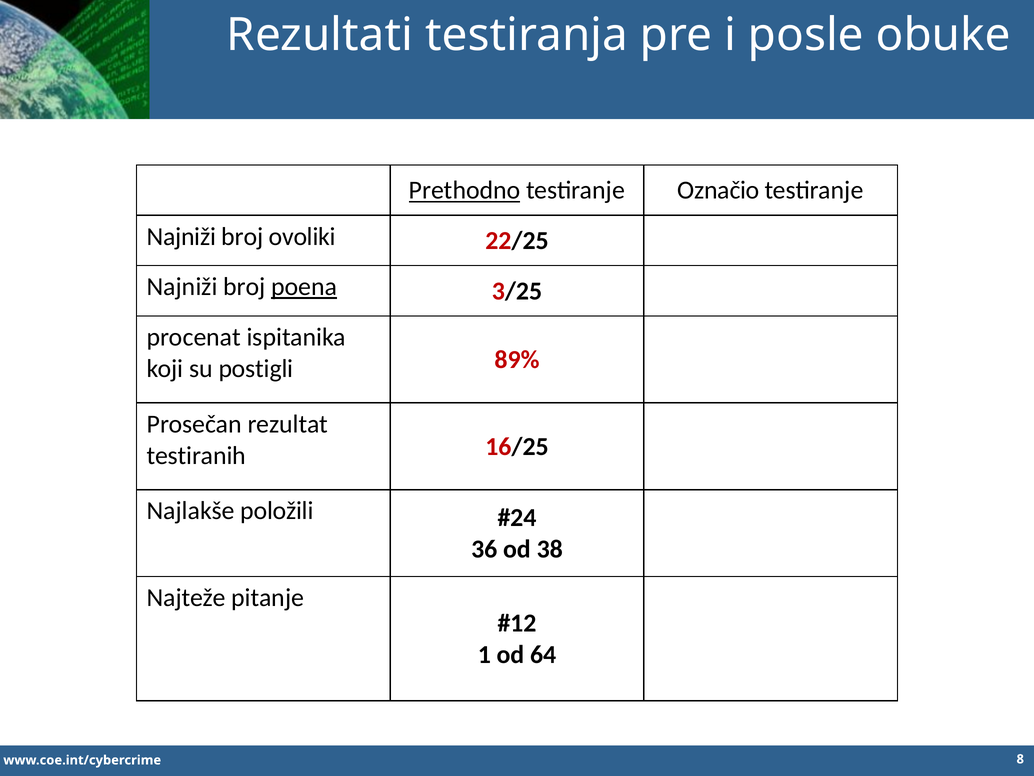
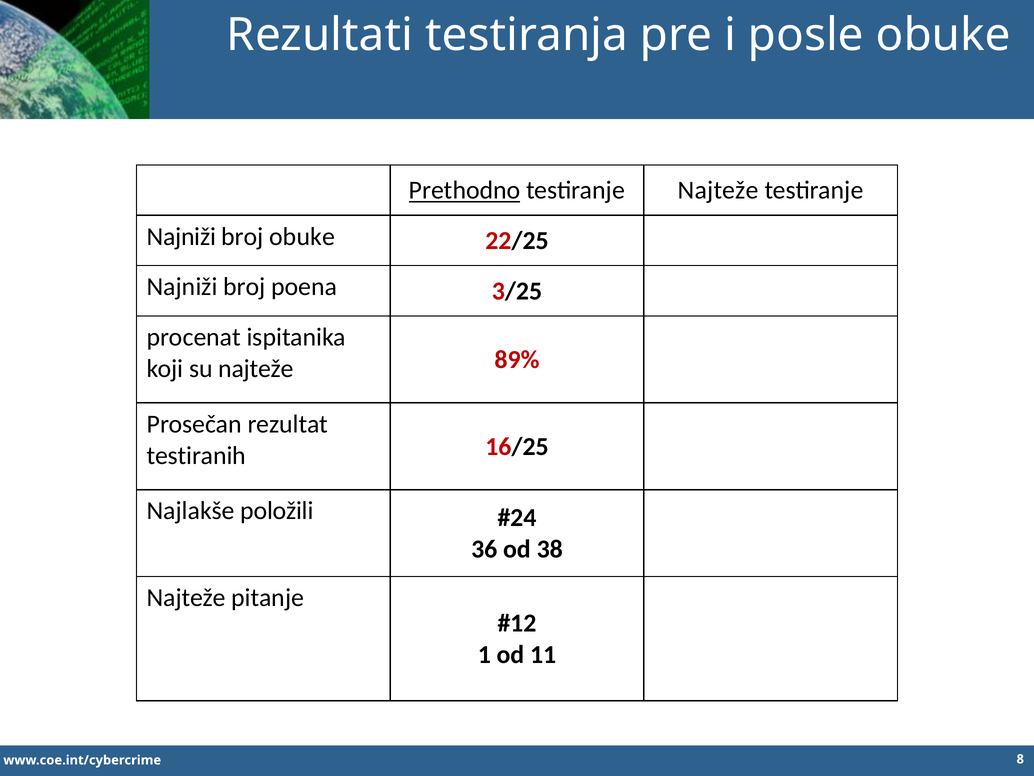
testiranje Označio: Označio -> Najteže (718, 190)
broj ovoliki: ovoliki -> obuke (302, 236)
poena underline: present -> none (304, 287)
su postigli: postigli -> najteže (256, 369)
64: 64 -> 11 (543, 654)
